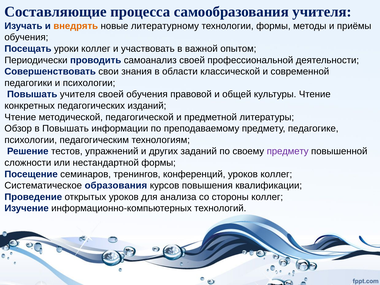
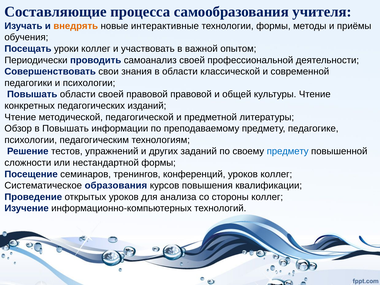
литературному: литературному -> интерактивные (165, 26)
Повышать учителя: учителя -> области (78, 94)
своей обучения: обучения -> правовой (147, 94)
предмету colour: purple -> blue (288, 151)
